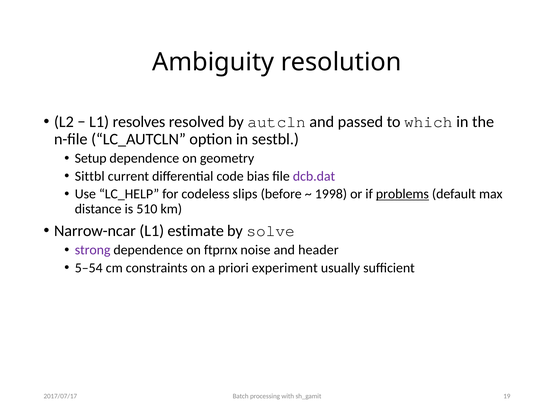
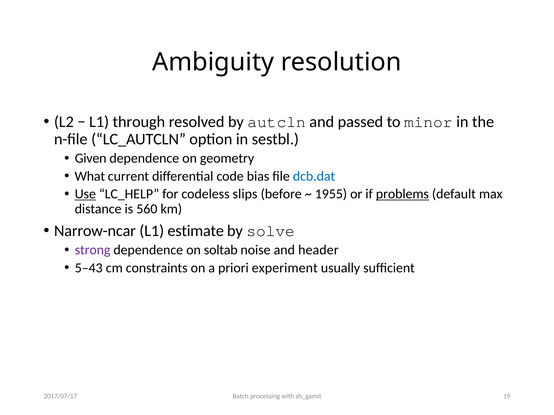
resolves: resolves -> through (139, 122)
which: which -> minor (428, 122)
Setup: Setup -> Given (91, 159)
Sittbl: Sittbl -> What (90, 176)
dcb.dat colour: purple -> blue (314, 176)
Use underline: none -> present (85, 194)
1998: 1998 -> 1955 (331, 194)
510: 510 -> 560 (147, 209)
ftprnx: ftprnx -> soltab (221, 250)
5–54: 5–54 -> 5–43 (89, 268)
